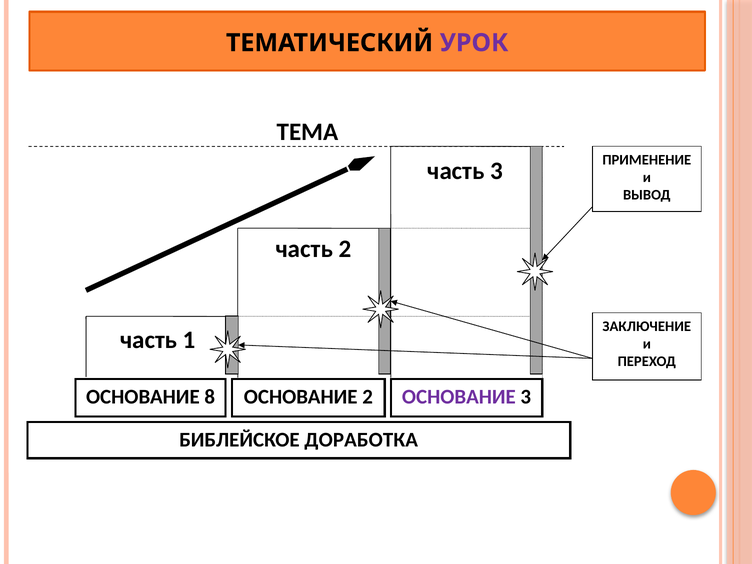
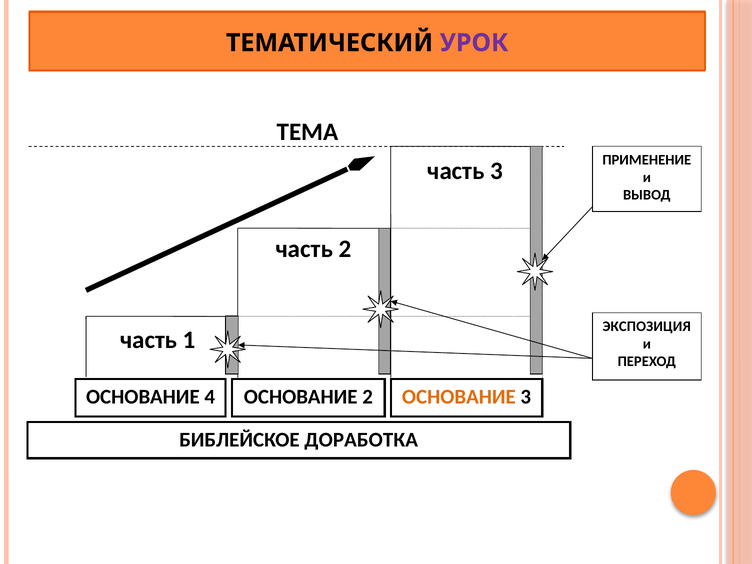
ЗАКЛЮЧЕНИЕ: ЗАКЛЮЧЕНИЕ -> ЭКСПОЗИЦИЯ (647, 326)
8: 8 -> 4 (210, 397)
ОСНОВАНИЕ colour: purple -> orange (459, 397)
